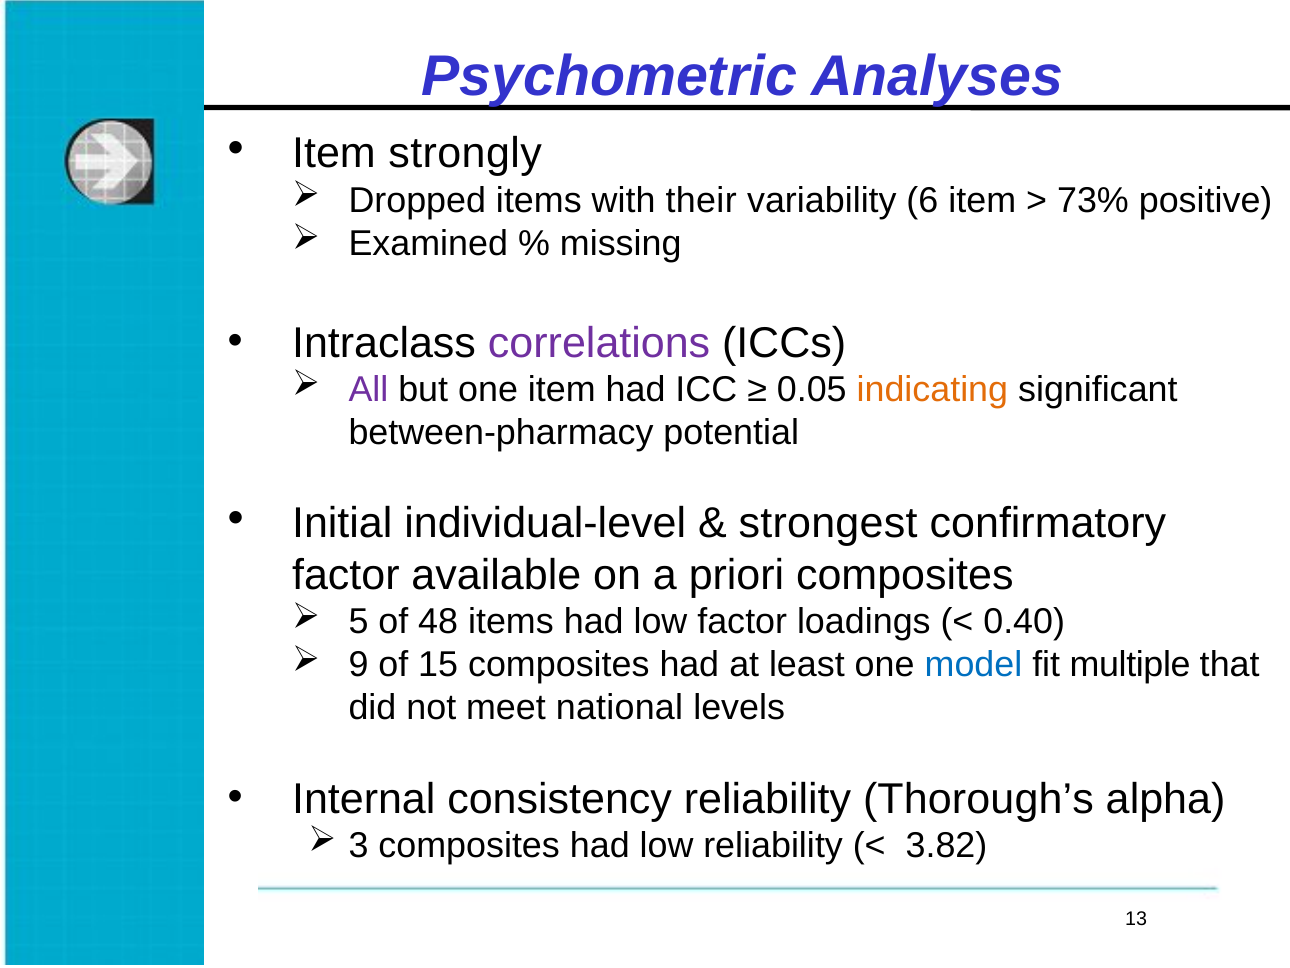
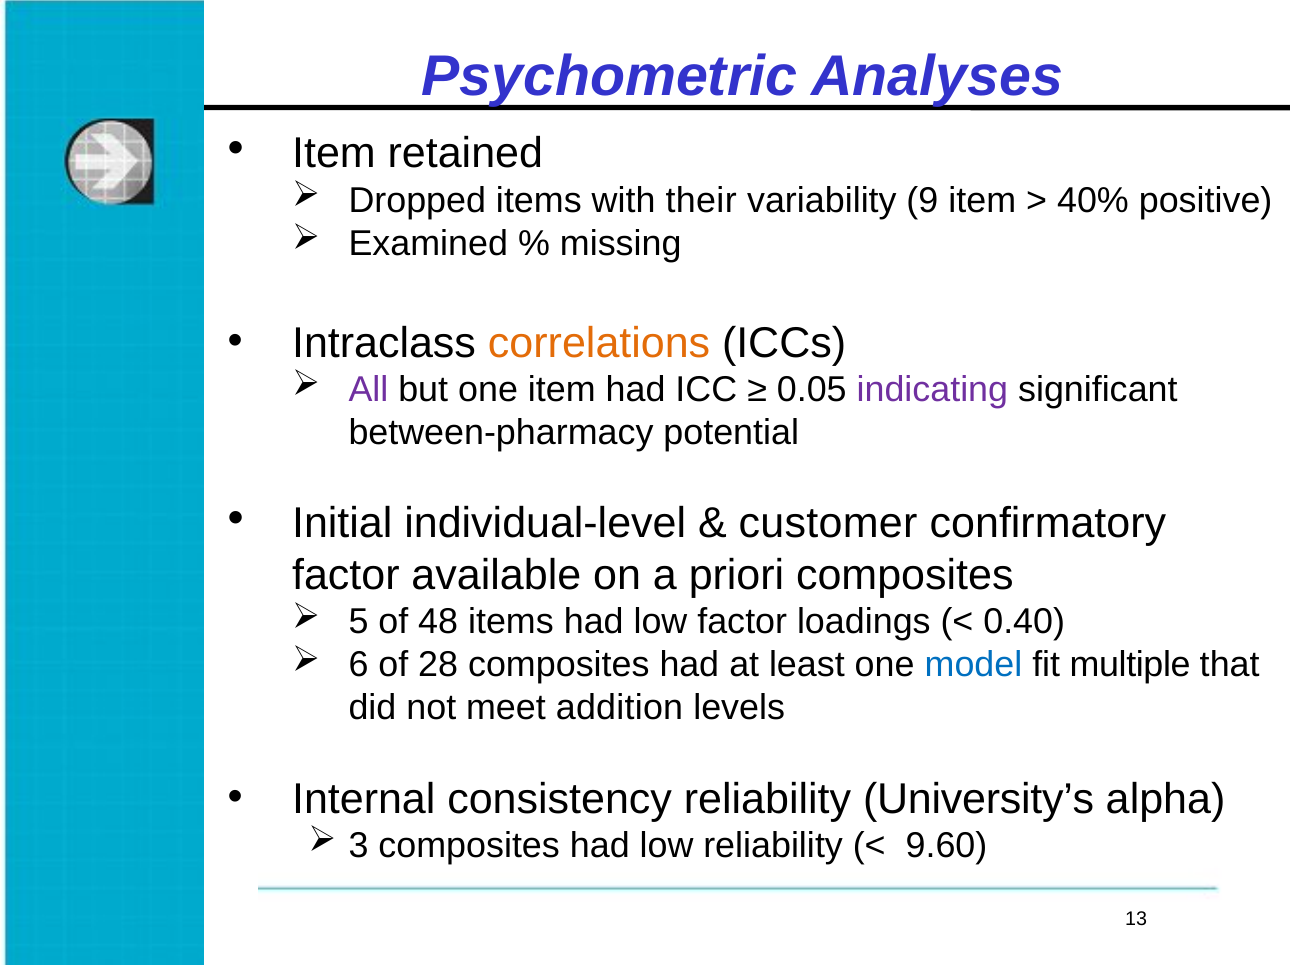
strongly: strongly -> retained (465, 153)
6: 6 -> 9 (922, 200)
73%: 73% -> 40% (1093, 200)
correlations colour: purple -> orange (599, 343)
indicating colour: orange -> purple (932, 389)
strongest: strongest -> customer (828, 523)
9: 9 -> 6 (359, 665)
15: 15 -> 28 (438, 665)
national: national -> addition (619, 708)
Thorough’s: Thorough’s -> University’s (979, 799)
3.82: 3.82 -> 9.60 (947, 845)
